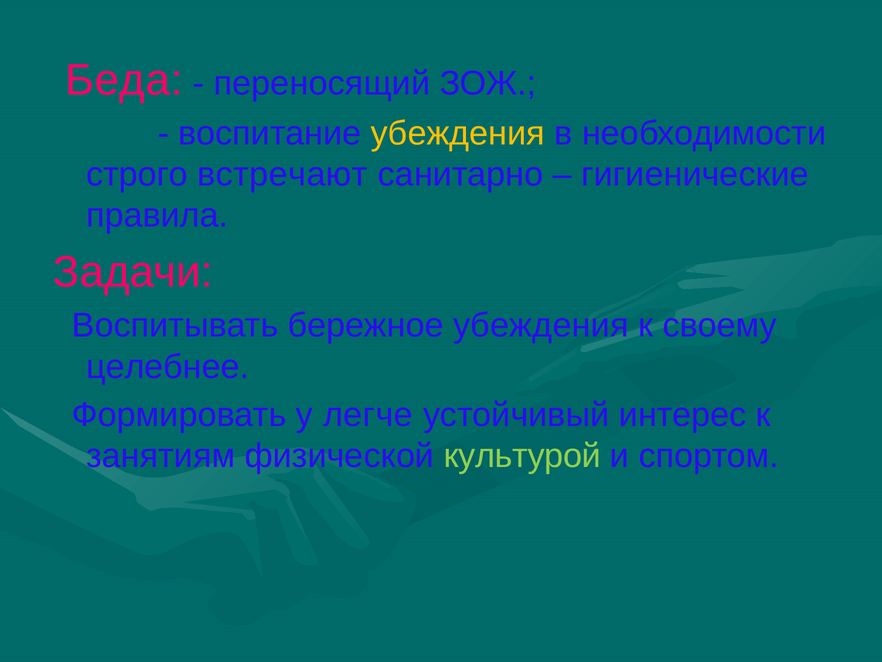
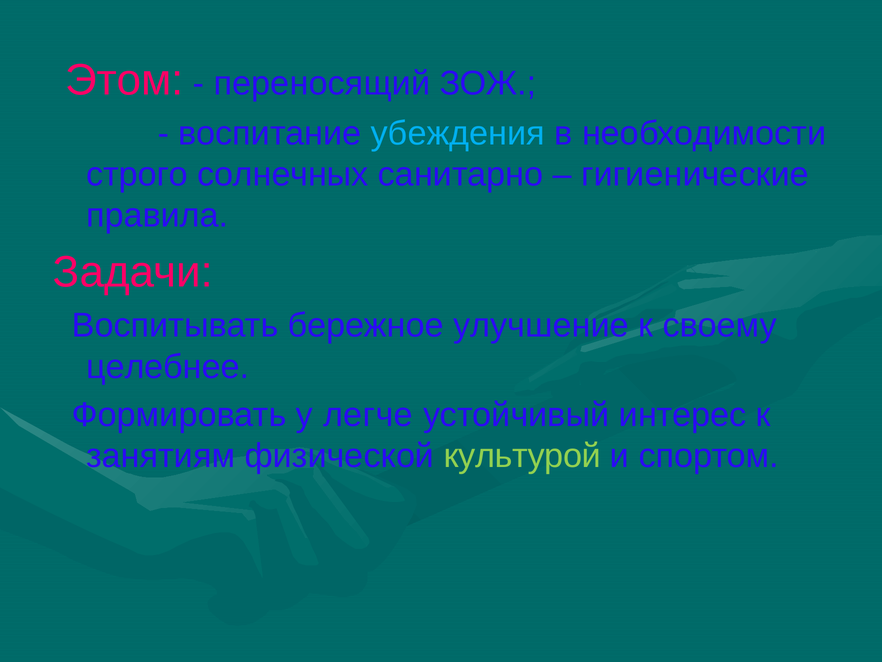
Беда: Беда -> Этом (124, 80)
убеждения colour: yellow -> light blue (458, 133)
встречают: встречают -> солнечных (283, 174)
бережное убеждения: убеждения -> улучшение (541, 325)
